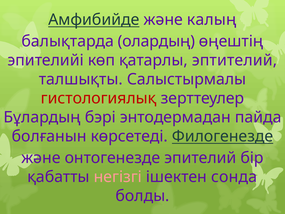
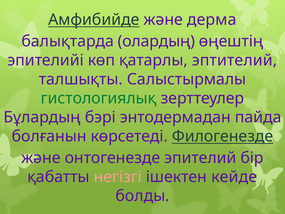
калың: калың -> дерма (212, 20)
гистологиялық colour: red -> green (99, 98)
сонда: сонда -> кейде (234, 177)
